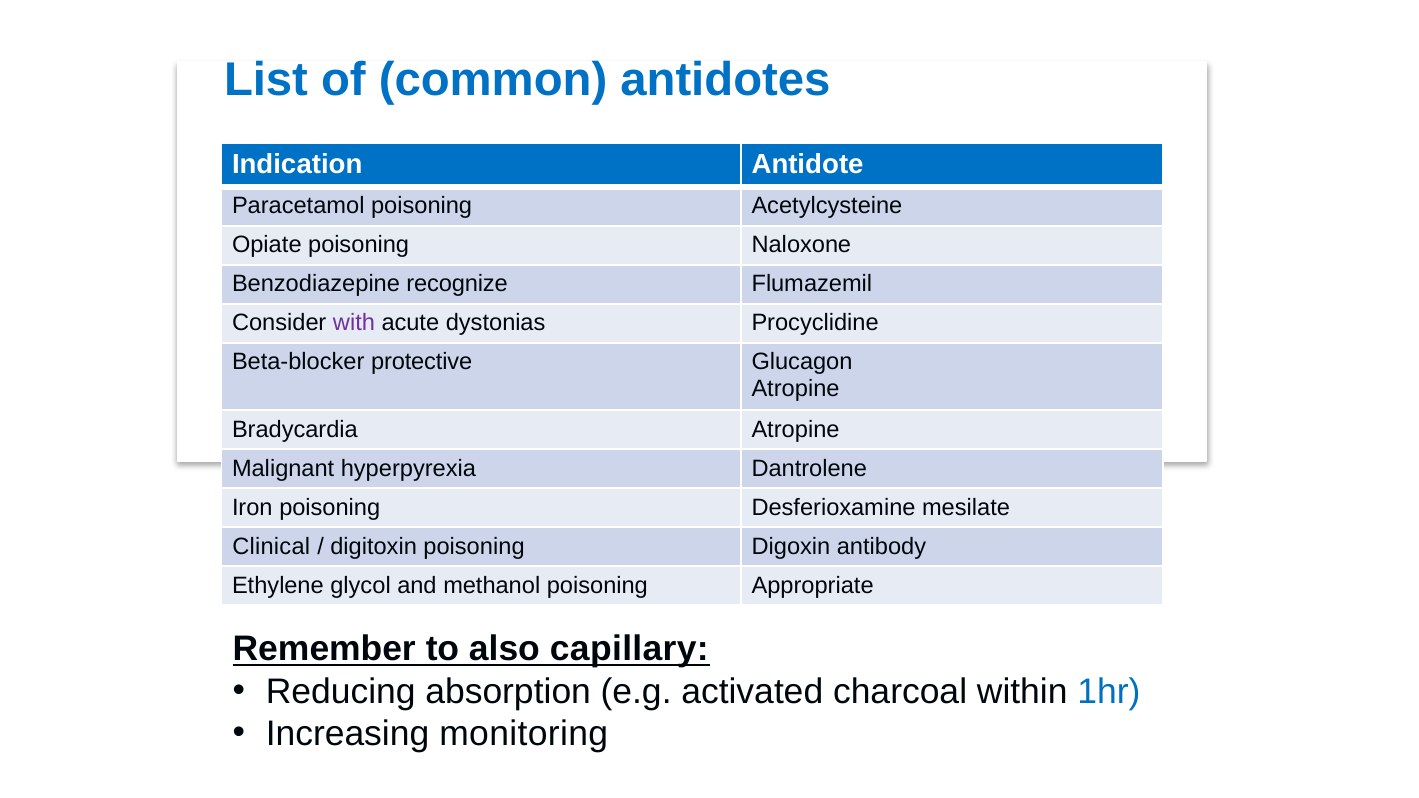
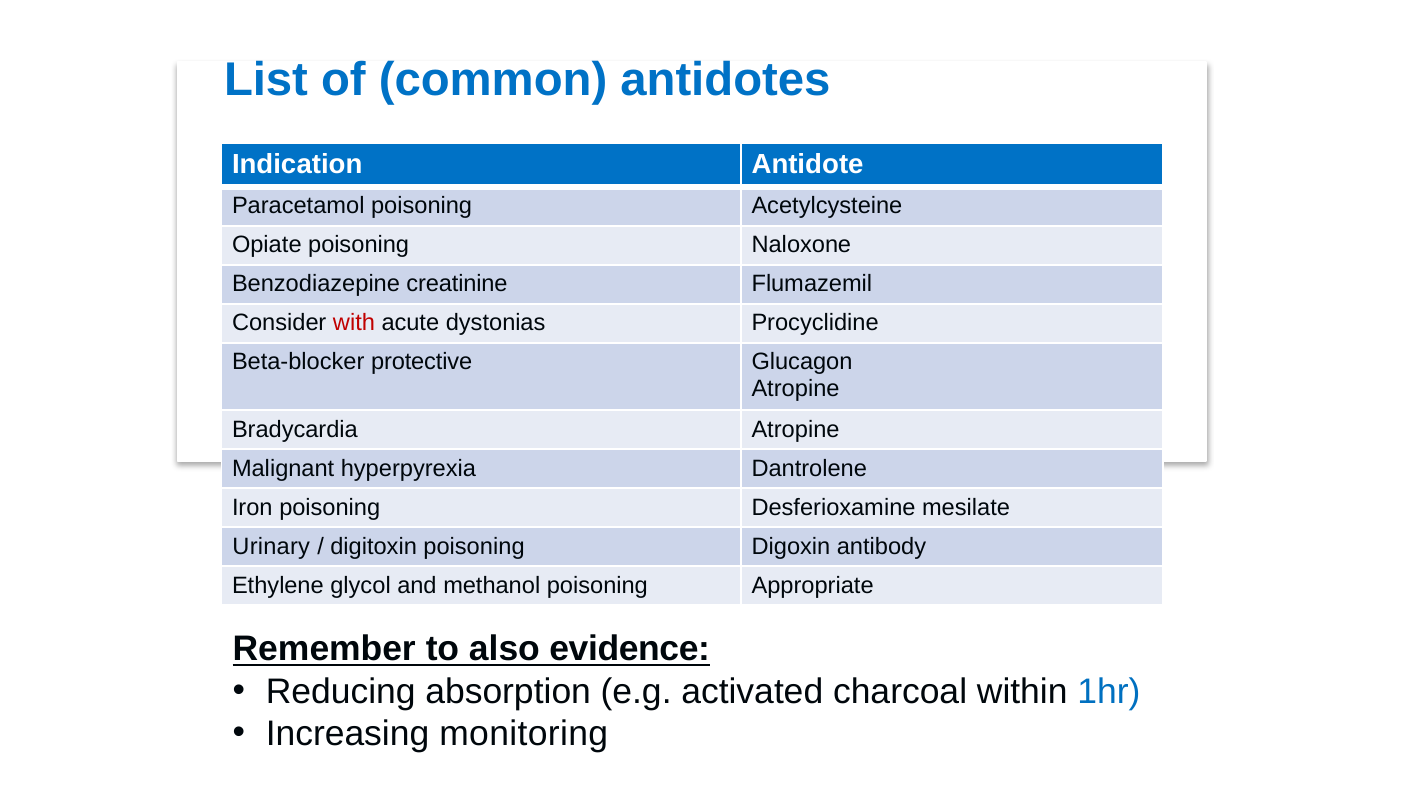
recognize: recognize -> creatinine (457, 284)
with colour: purple -> red (354, 323)
Clinical: Clinical -> Urinary (271, 546)
capillary: capillary -> evidence (630, 649)
